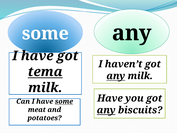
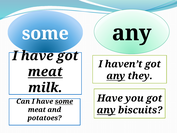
tema: tema -> meat (45, 72)
any milk: milk -> they (140, 76)
